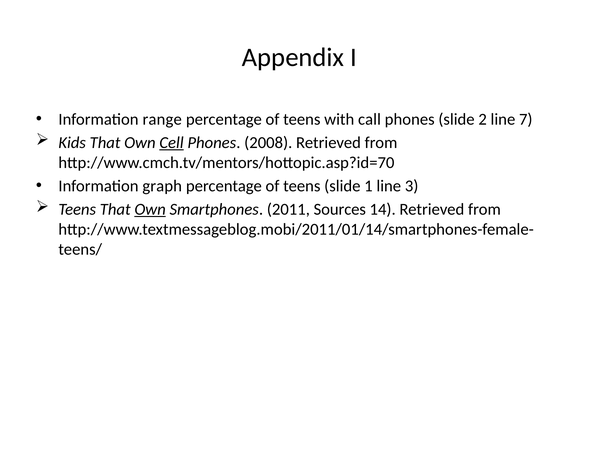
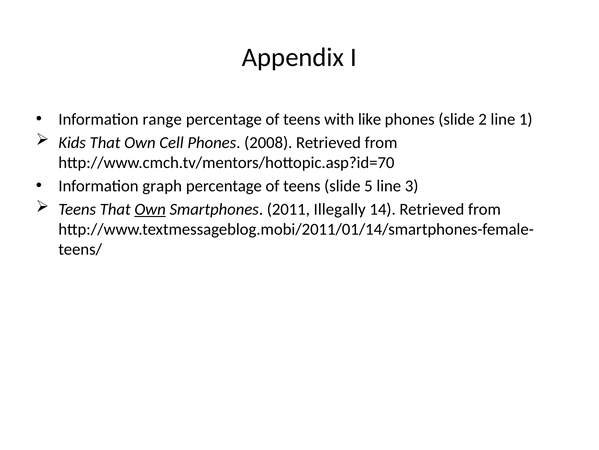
call: call -> like (370, 119)
7: 7 -> 1 (526, 119)
Cell underline: present -> none (172, 142)
1: 1 -> 5 (368, 186)
Sources: Sources -> Illegally (340, 209)
